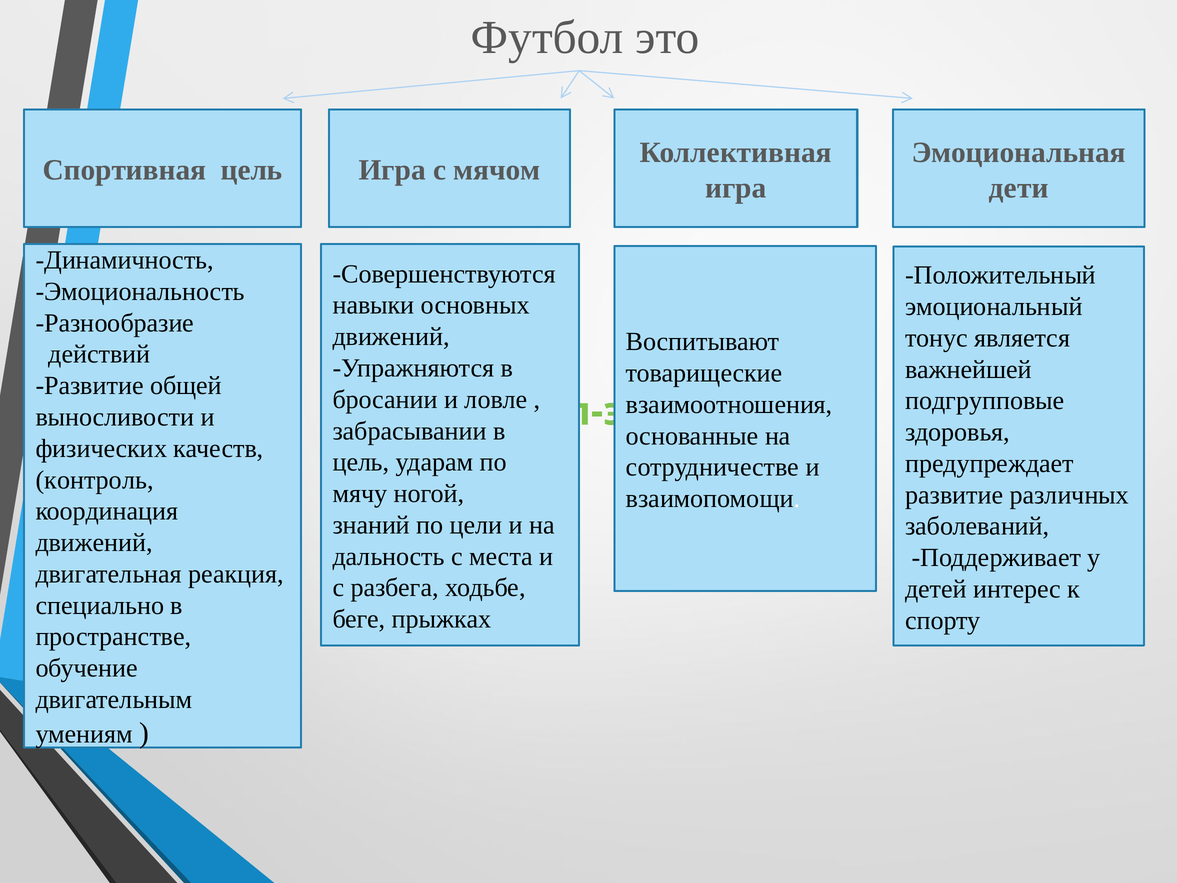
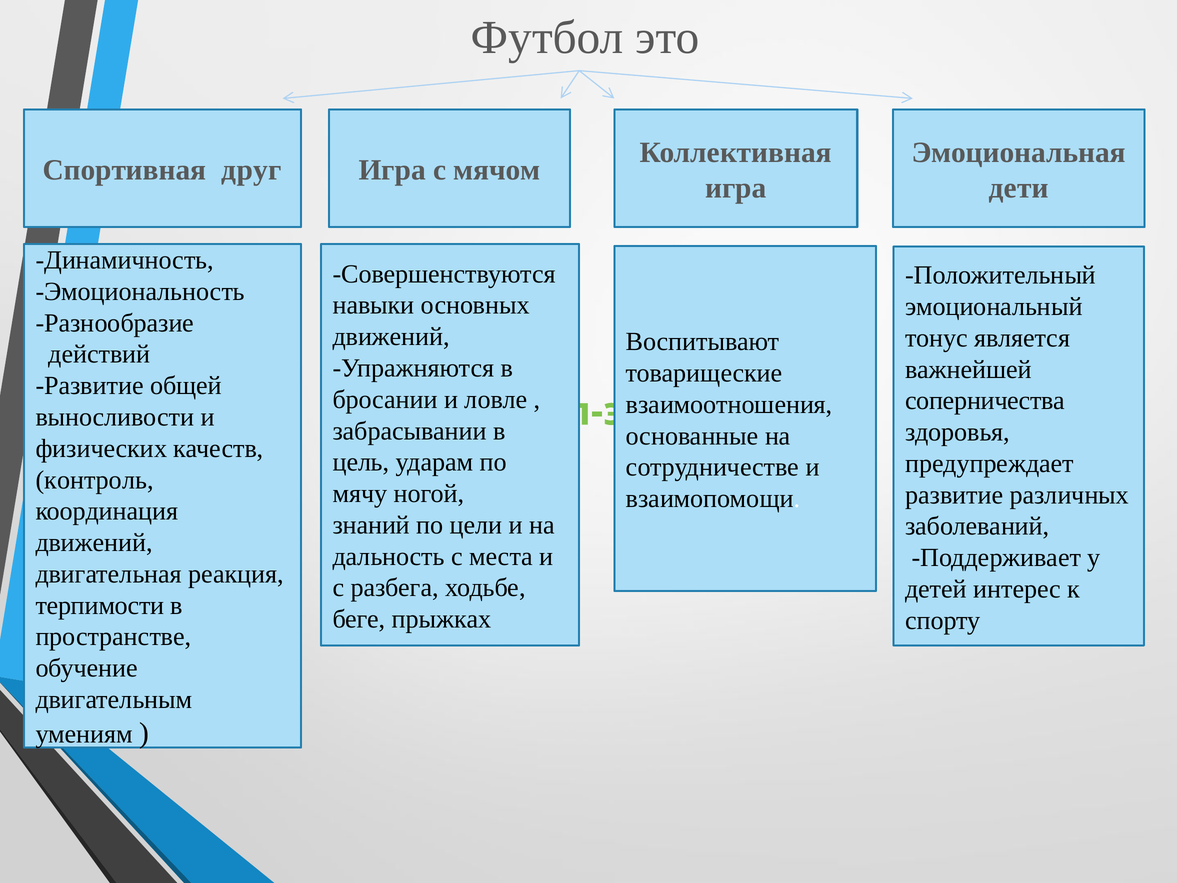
Спортивная цель: цель -> друг (251, 170)
подгрупповые: подгрупповые -> соперничества (985, 401)
специально: специально -> терпимости (100, 605)
